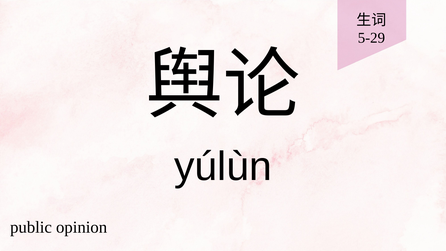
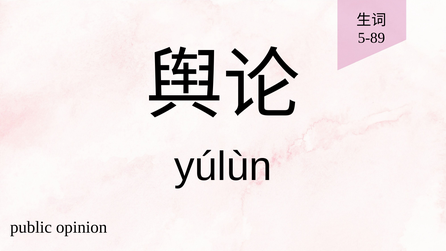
5-29: 5-29 -> 5-89 (371, 38)
